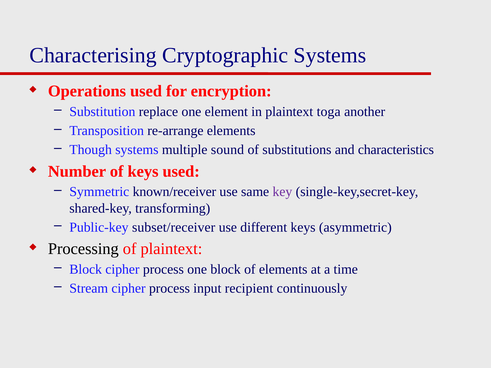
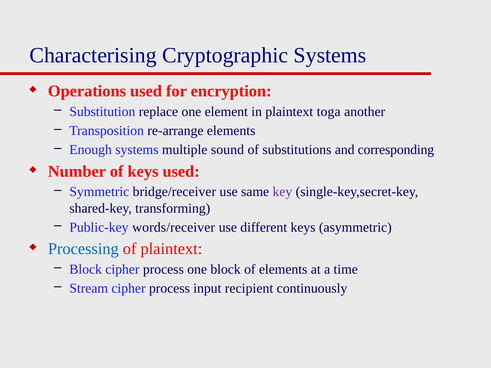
Though: Though -> Enough (91, 150)
characteristics: characteristics -> corresponding (396, 150)
known/receiver: known/receiver -> bridge/receiver (174, 192)
subset/receiver: subset/receiver -> words/receiver (174, 227)
Processing colour: black -> blue (83, 249)
